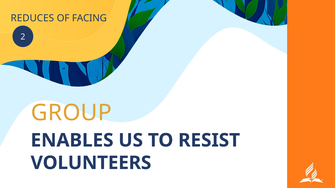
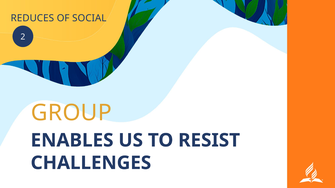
FACING: FACING -> SOCIAL (89, 18)
VOLUNTEERS: VOLUNTEERS -> CHALLENGES (91, 163)
